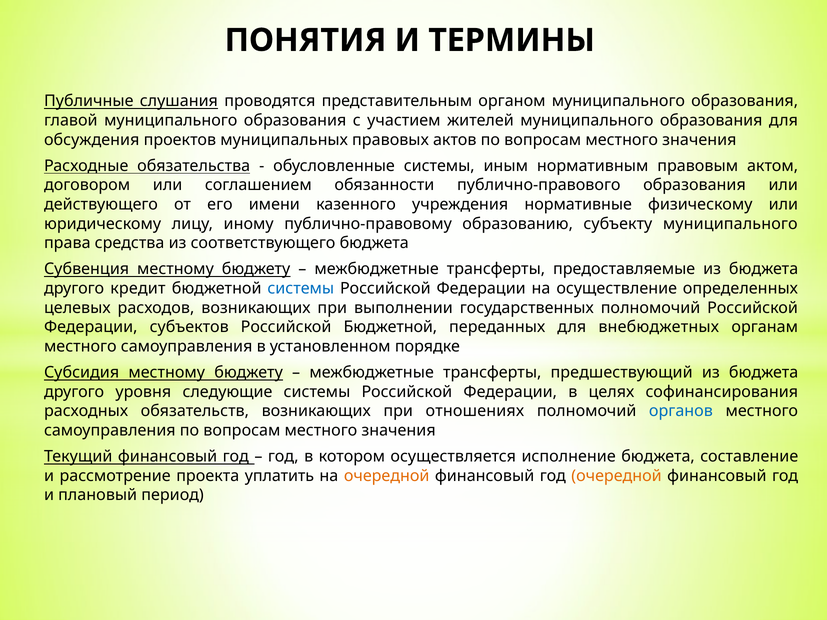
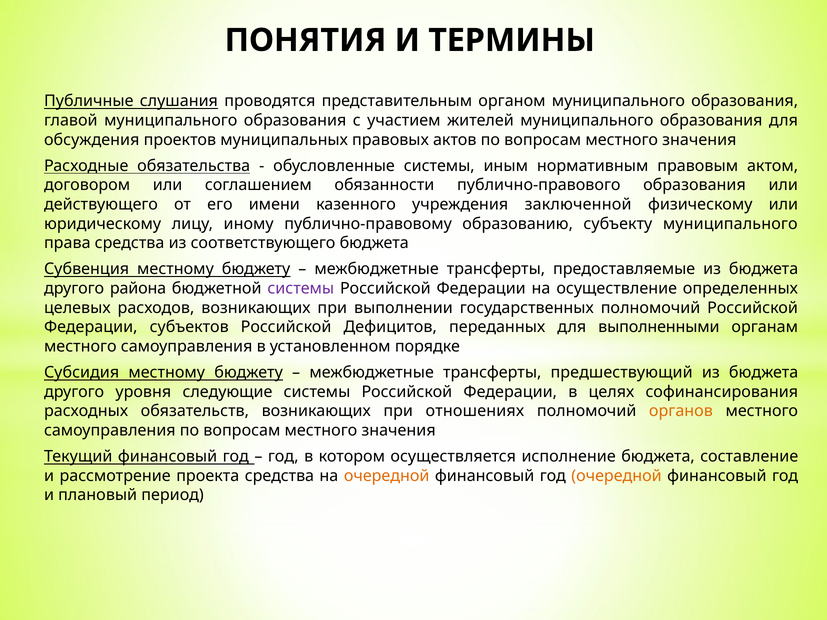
нормативные: нормативные -> заключенной (578, 205)
кредит: кредит -> района (138, 289)
системы colour: blue -> purple (301, 289)
Российской Бюджетной: Бюджетной -> Дефицитов (390, 327)
внебюджетных: внебюджетных -> выполненными (659, 327)
органов colour: blue -> orange (681, 411)
проекта уплатить: уплатить -> средства (279, 476)
